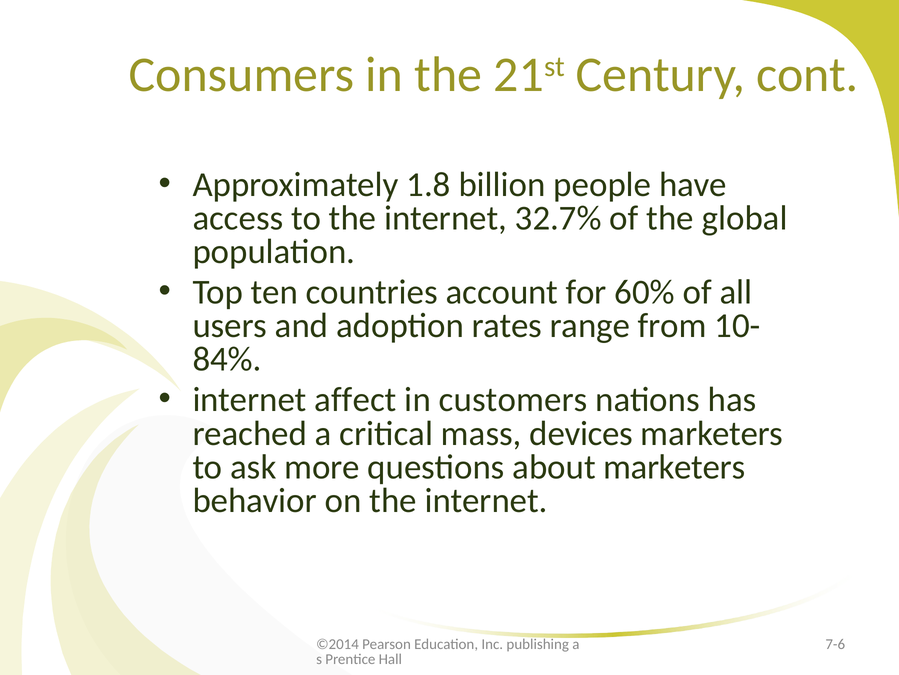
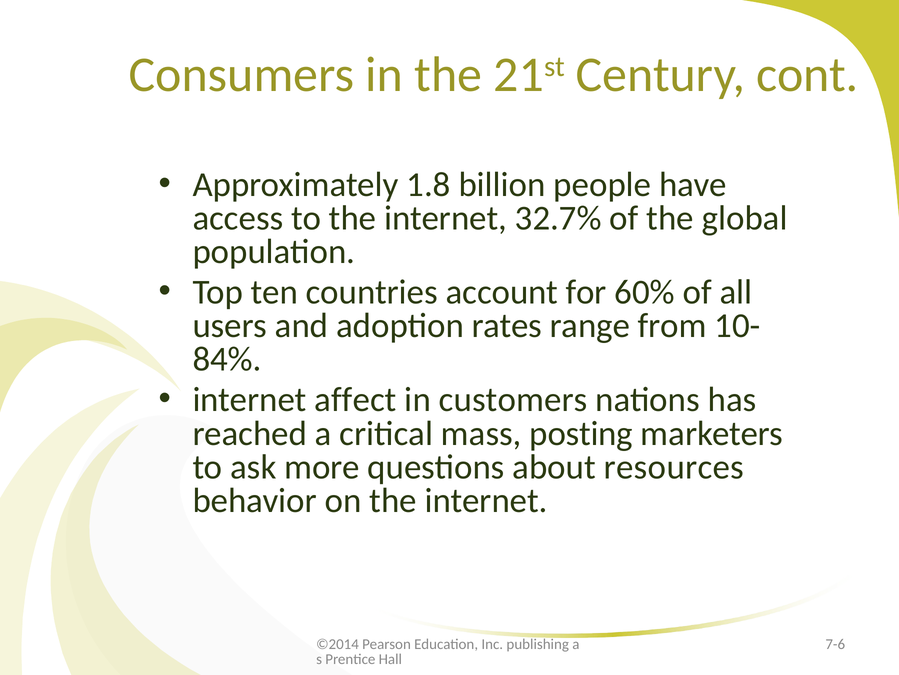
devices: devices -> posting (581, 433)
about marketers: marketers -> resources (674, 466)
